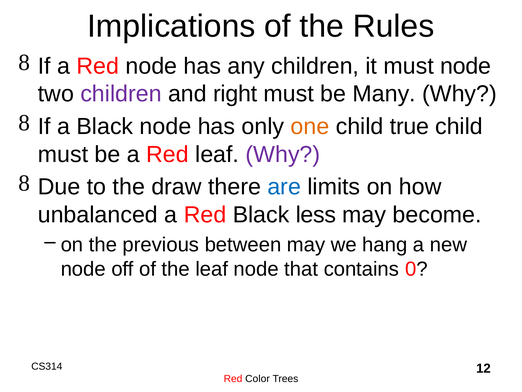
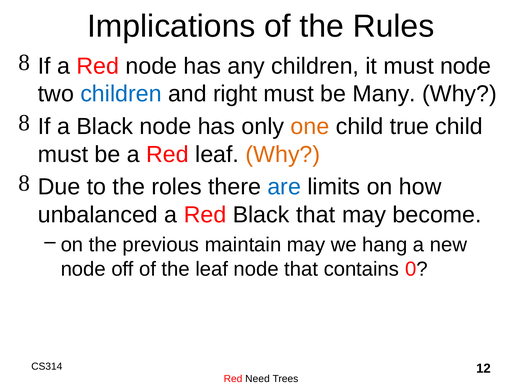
children colour: purple -> blue (121, 94)
Why colour: purple -> orange (283, 154)
draw: draw -> roles (176, 187)
Black less: less -> that (316, 215)
between: between -> maintain (243, 244)
Color: Color -> Need (258, 378)
